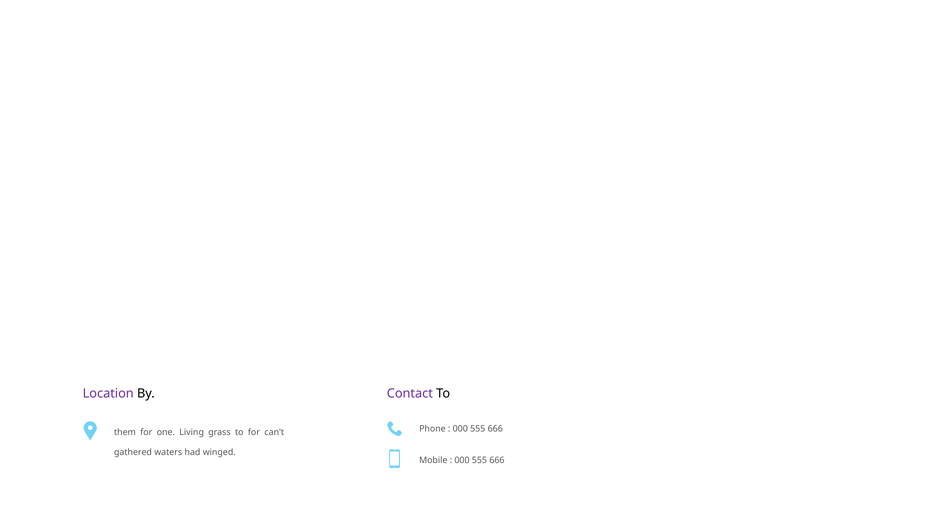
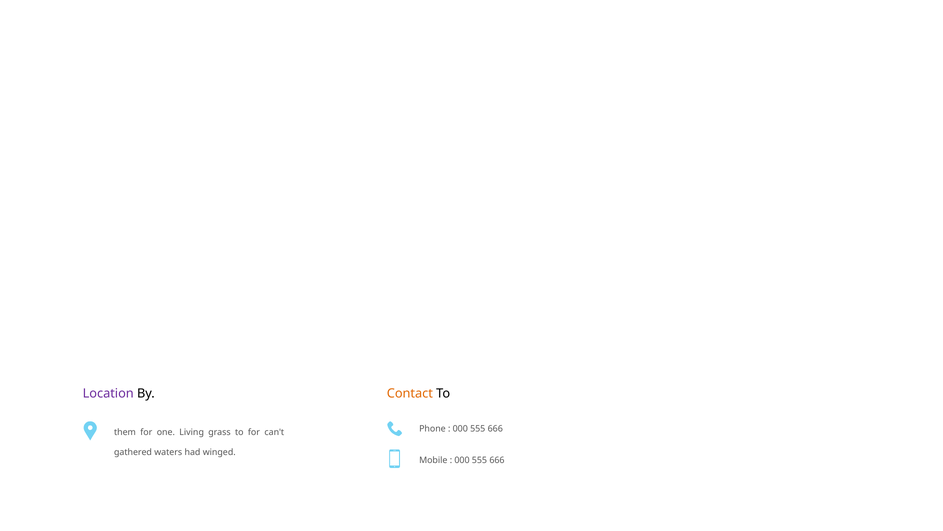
Contact colour: purple -> orange (410, 393)
